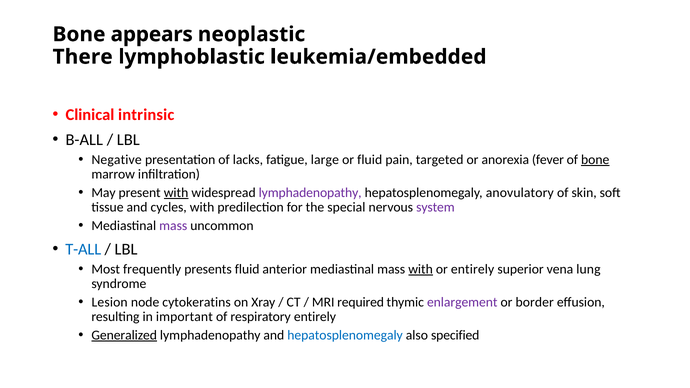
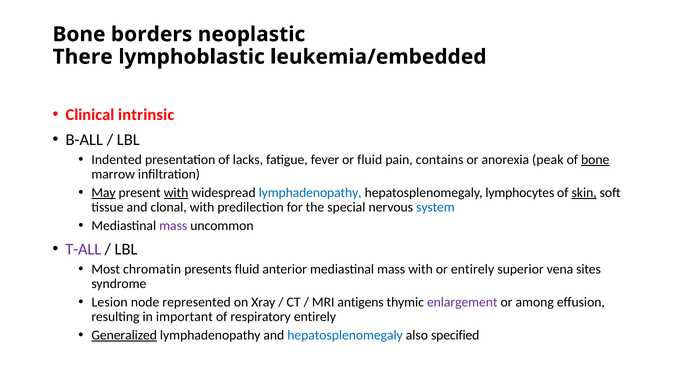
appears: appears -> borders (152, 34)
Negative: Negative -> Indented (117, 160)
large: large -> fever (325, 160)
targeted: targeted -> contains (440, 160)
fever: fever -> peak (548, 160)
May underline: none -> present (103, 193)
lymphadenopathy colour: purple -> blue (310, 193)
anovulatory: anovulatory -> lymphocytes (520, 193)
skin underline: none -> present (584, 193)
cycles: cycles -> clonal (169, 208)
system colour: purple -> blue (435, 208)
T-ALL colour: blue -> purple (83, 249)
frequently: frequently -> chromatin (152, 269)
with underline: present -> none (421, 269)
lung: lung -> sites (589, 269)
cytokeratins: cytokeratins -> represented (197, 302)
required: required -> antigens (361, 302)
border: border -> among (535, 302)
